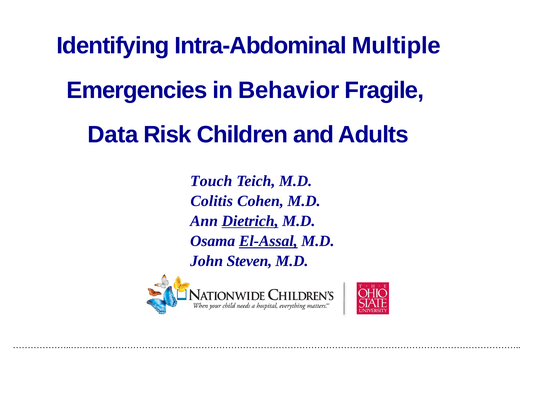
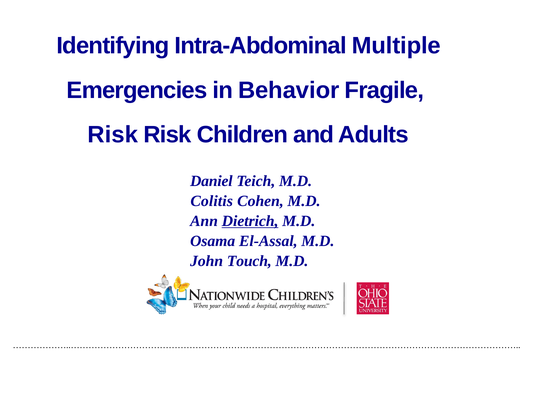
Data: Data -> Risk (113, 135)
Touch: Touch -> Daniel (211, 181)
El-Assal underline: present -> none (268, 241)
Steven: Steven -> Touch (249, 261)
